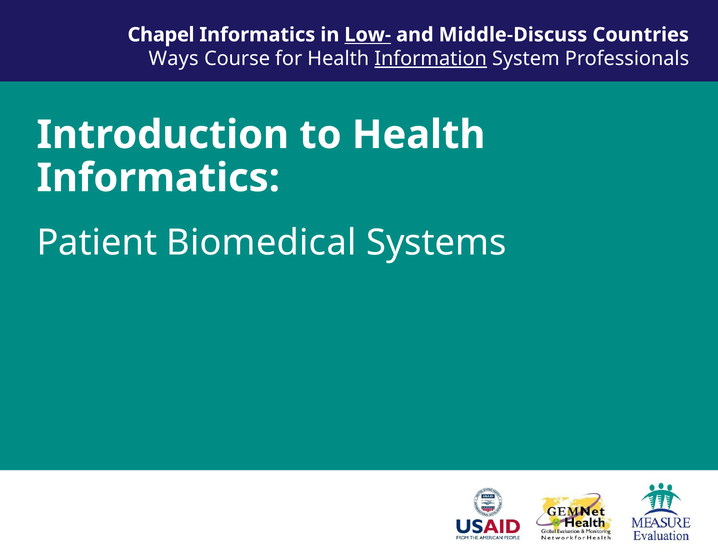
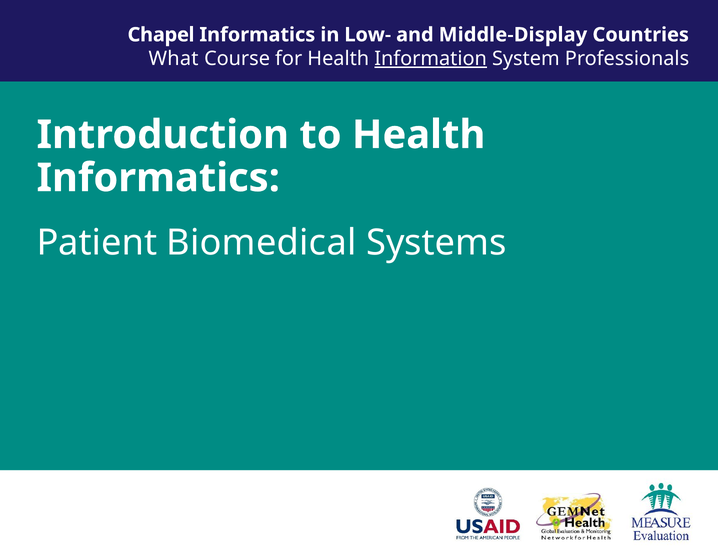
Low- underline: present -> none (368, 35)
Middle-Discuss: Middle-Discuss -> Middle-Display (513, 35)
Ways: Ways -> What (174, 59)
